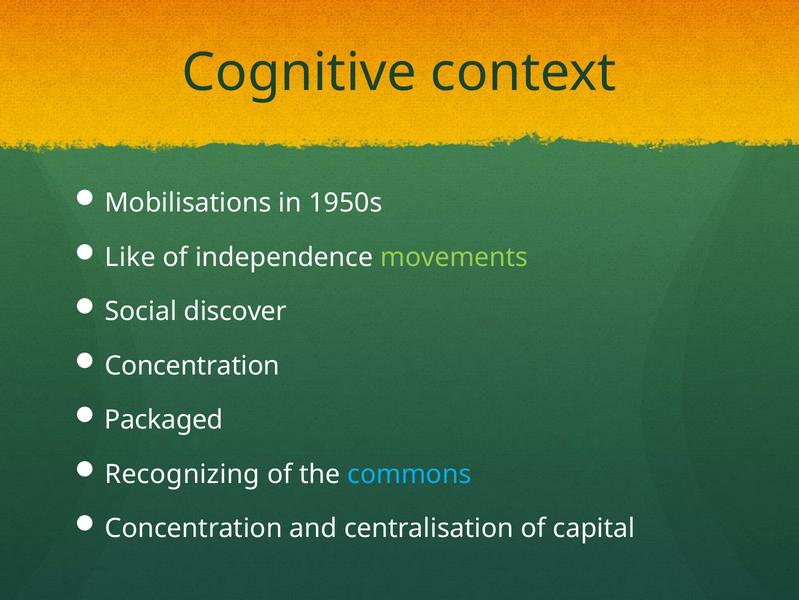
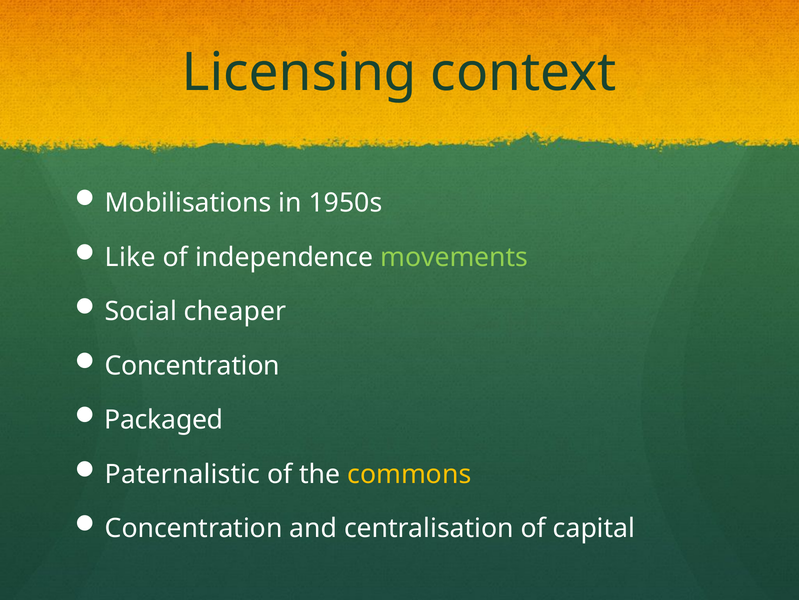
Cognitive: Cognitive -> Licensing (299, 73)
discover: discover -> cheaper (235, 311)
Recognizing: Recognizing -> Paternalistic (182, 474)
commons colour: light blue -> yellow (409, 474)
